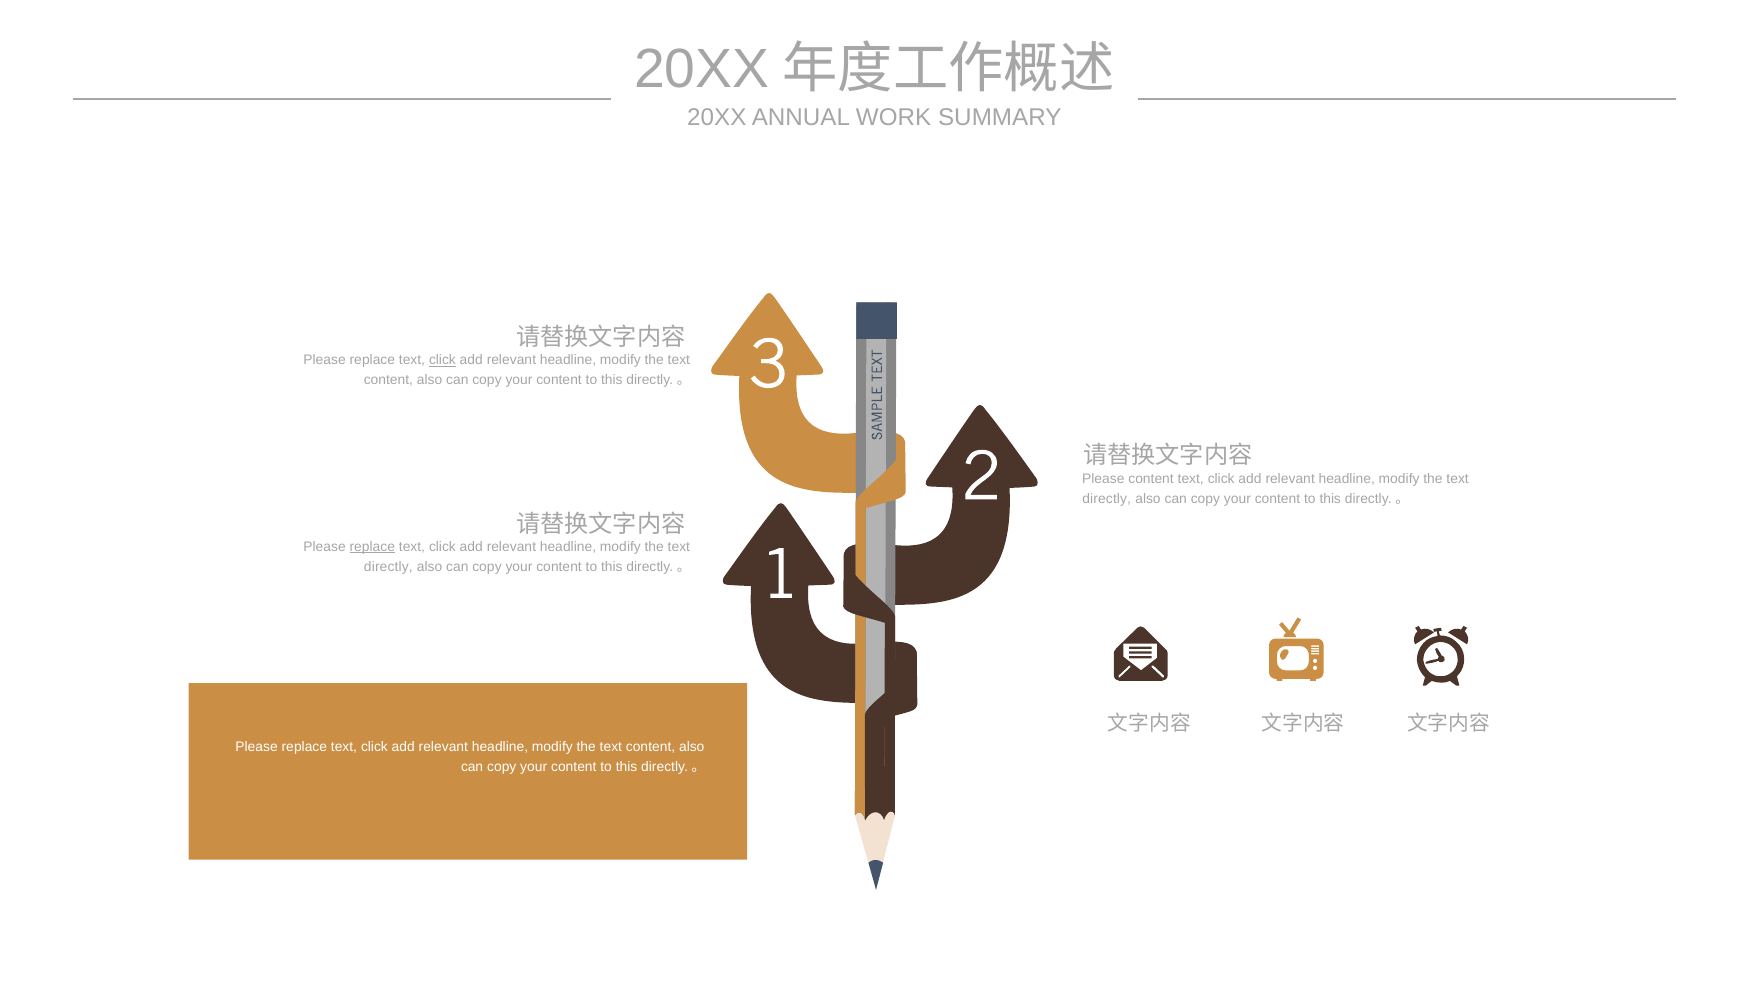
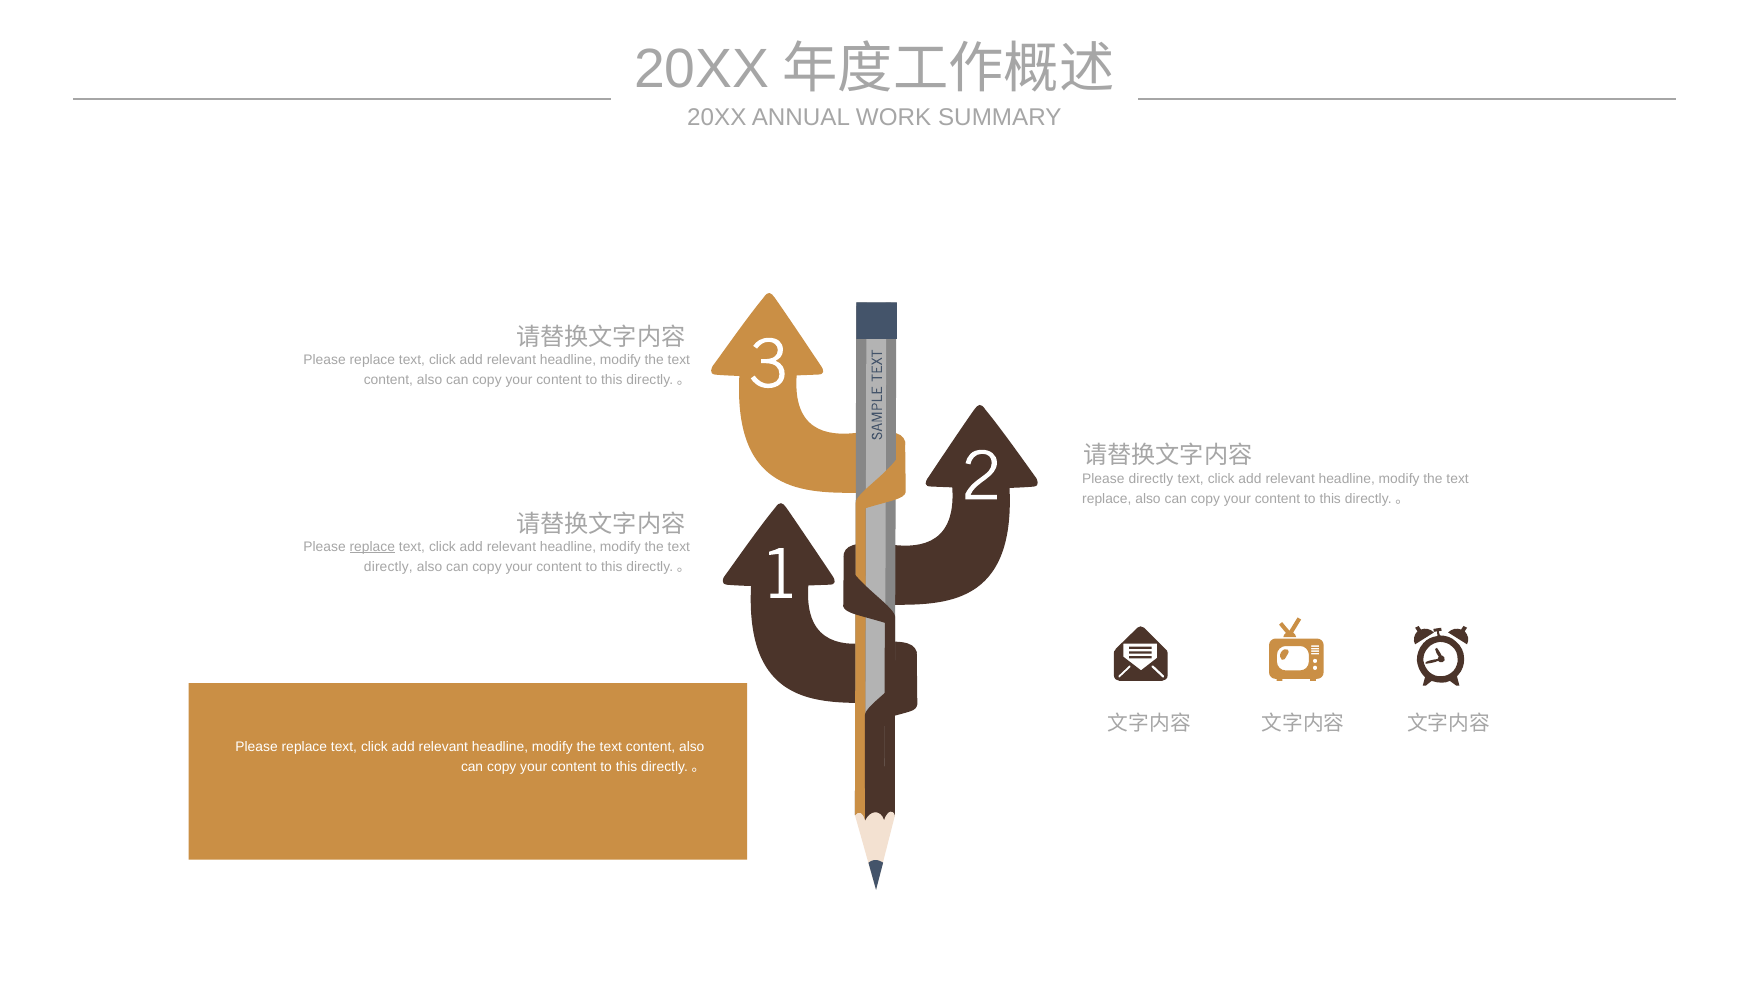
click underline: present -> none (442, 360)
Please content: content -> directly (1151, 479)
directly: directly -> replace (1107, 498)
